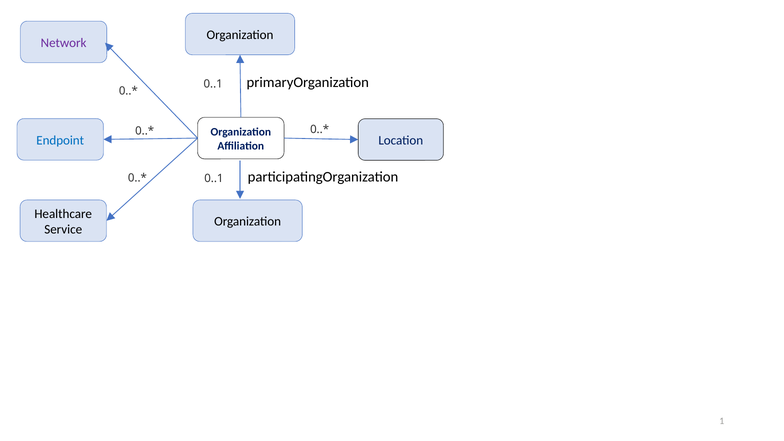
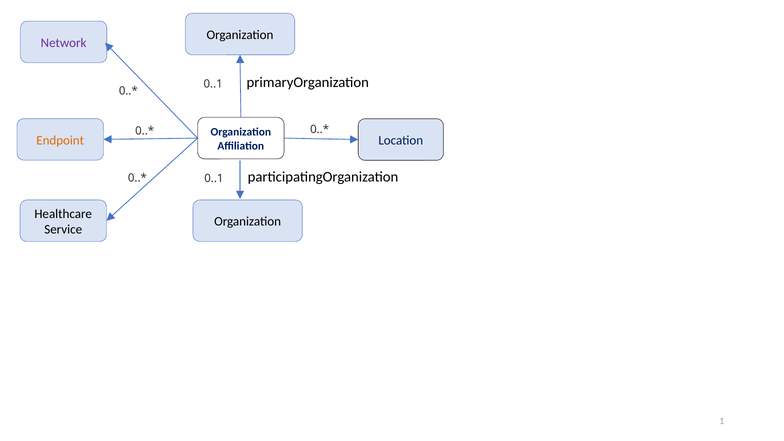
Endpoint colour: blue -> orange (60, 140)
